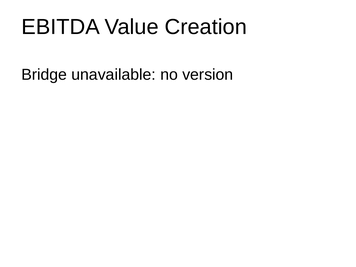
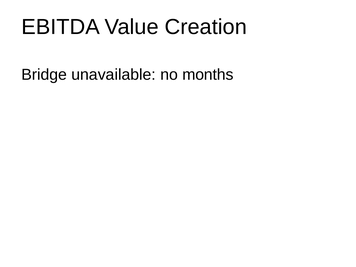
version: version -> months (208, 75)
